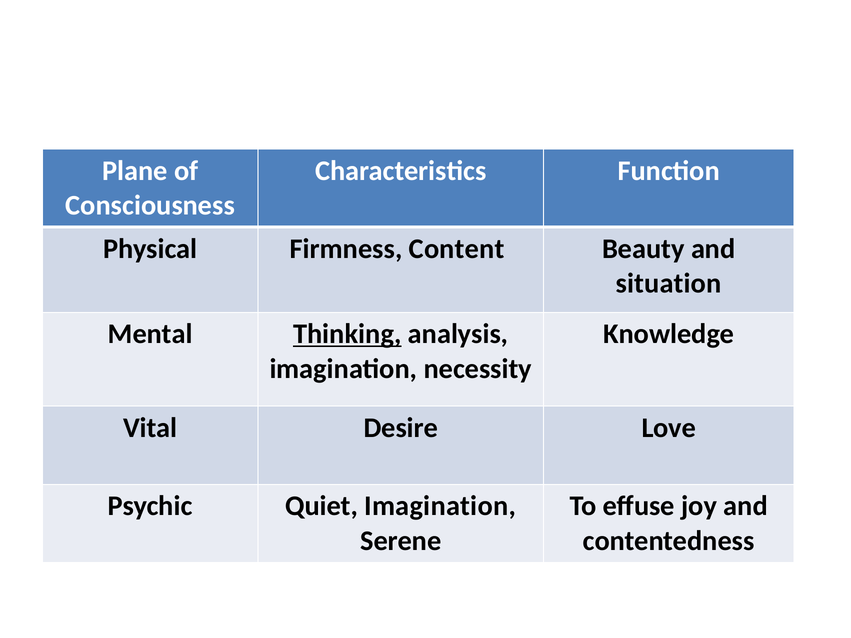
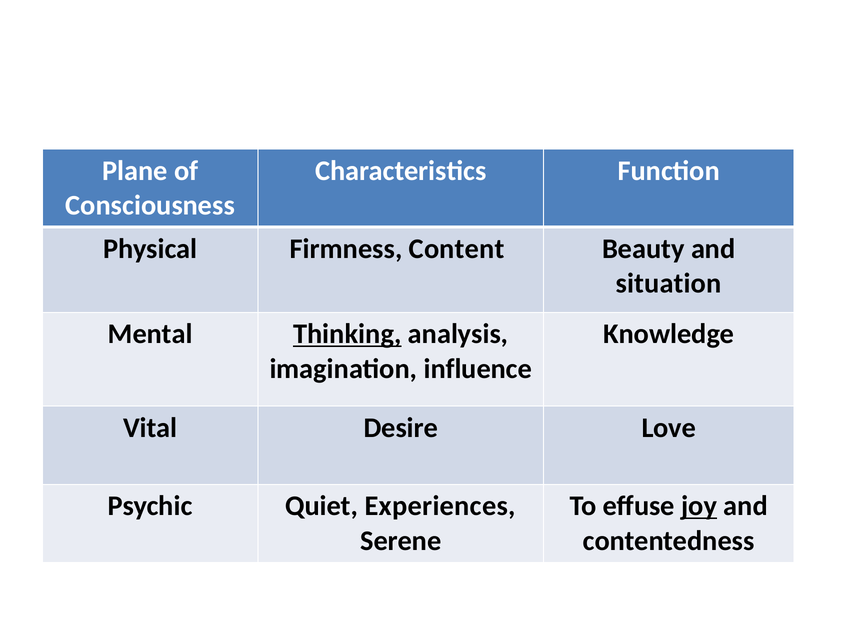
necessity: necessity -> influence (478, 369)
Quiet Imagination: Imagination -> Experiences (440, 506)
joy underline: none -> present (699, 506)
